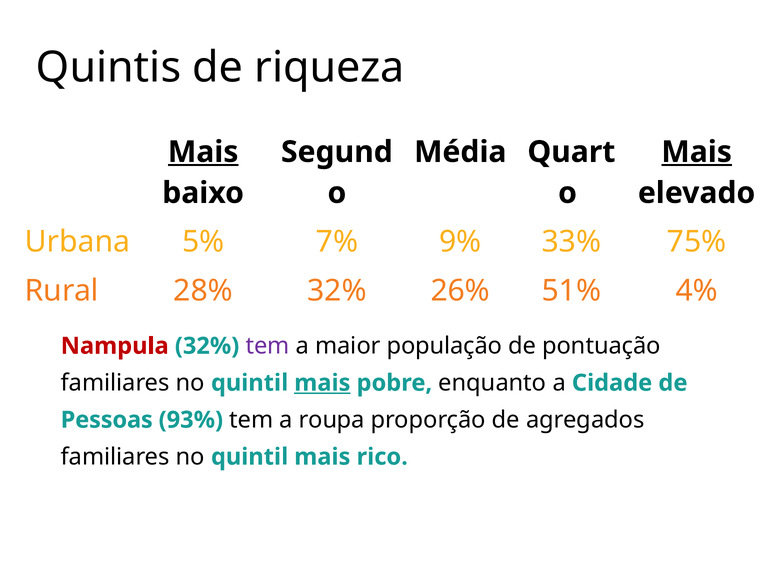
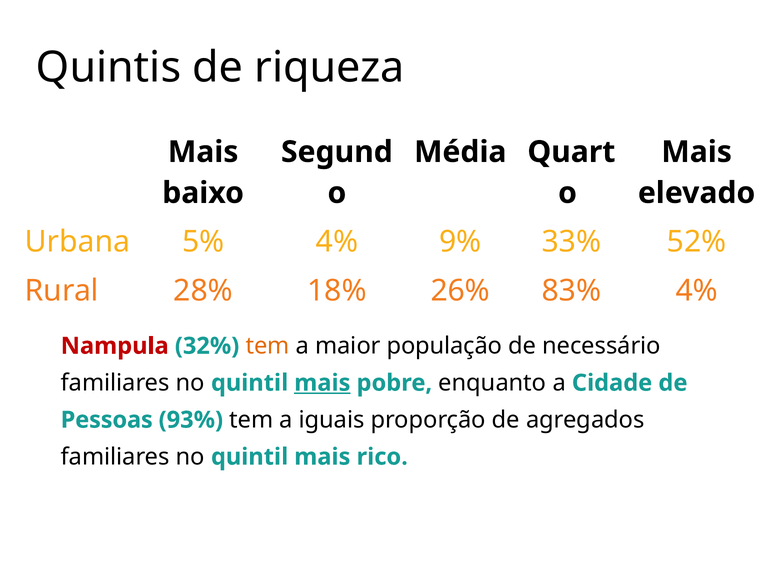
Mais underline: present -> none (203, 152)
Mais underline: present -> none (697, 152)
5% 7%: 7% -> 4% (337, 242)
75%: 75% -> 52% (697, 242)
28% 32%: 32% -> 18% (337, 291)
51%: 51% -> 83% (571, 291)
tem colour: purple -> orange (268, 346)
pontuação: pontuação -> necessário (601, 346)
roupa: roupa -> iguais (332, 420)
